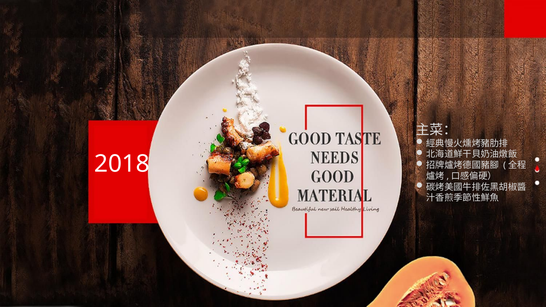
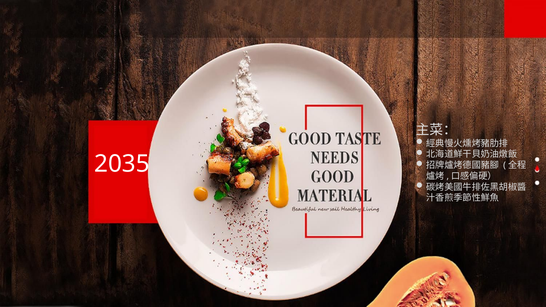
2018: 2018 -> 2035 (122, 164)
